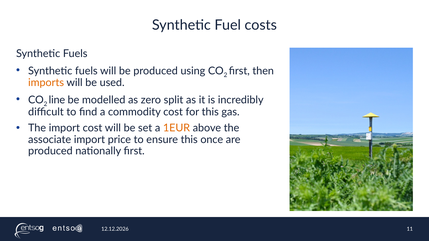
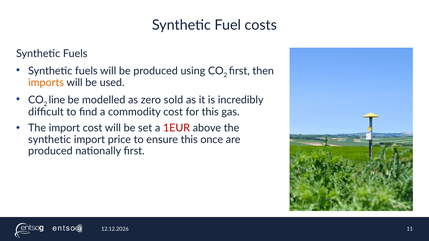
split: split -> sold (173, 100)
1EUR colour: orange -> red (177, 128)
associate: associate -> synthetic (50, 140)
